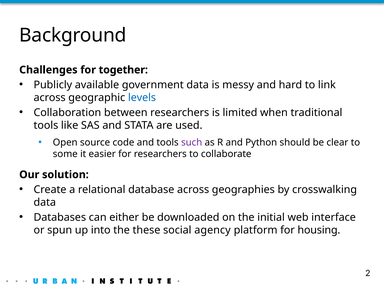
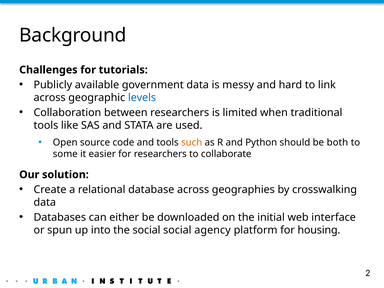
together: together -> tutorials (123, 70)
such colour: purple -> orange (192, 143)
clear: clear -> both (337, 143)
the these: these -> social (147, 230)
